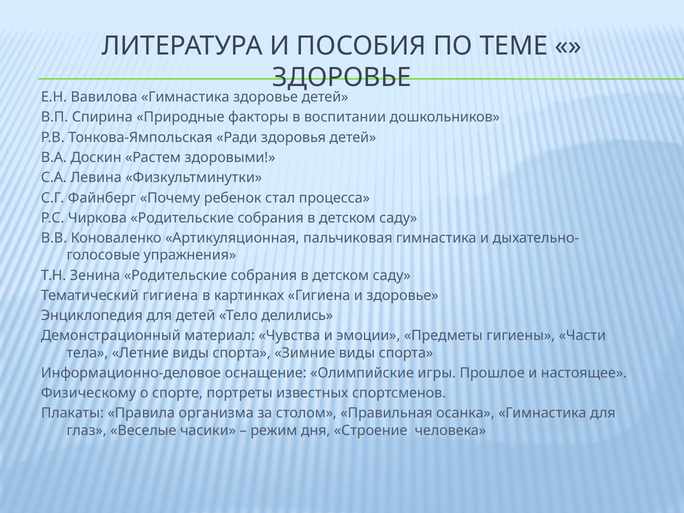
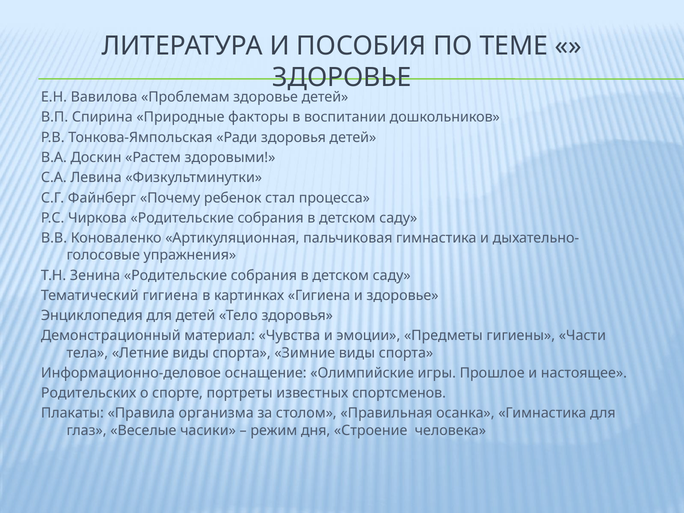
Вавилова Гимнастика: Гимнастика -> Проблемам (185, 97)
Тело делились: делились -> здоровья (297, 316)
Физическому: Физическому -> Родительских (89, 393)
